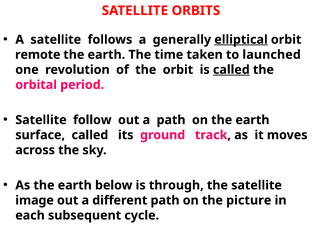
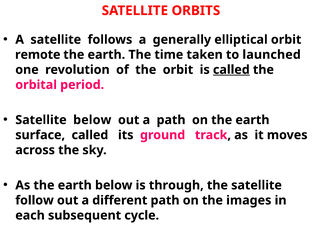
elliptical underline: present -> none (241, 40)
Satellite follow: follow -> below (92, 120)
image: image -> follow (35, 200)
picture: picture -> images (249, 200)
